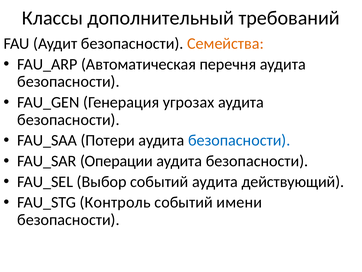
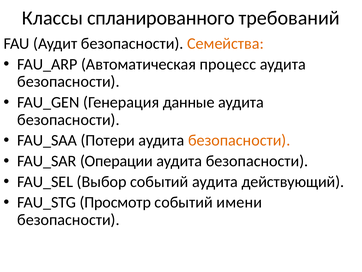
дополнительный: дополнительный -> спланированного (161, 18)
перечня: перечня -> процесс (228, 64)
угрозах: угрозах -> данные (189, 102)
безопасности colour: blue -> orange (239, 140)
Контроль: Контроль -> Просмотр (115, 202)
